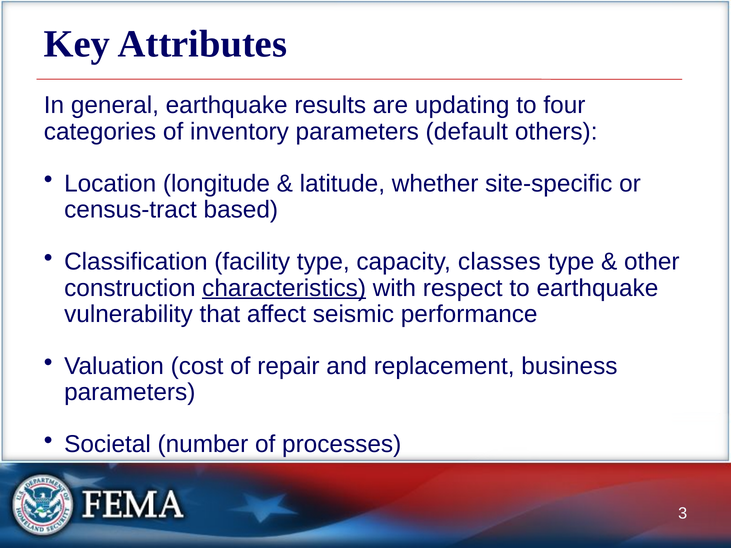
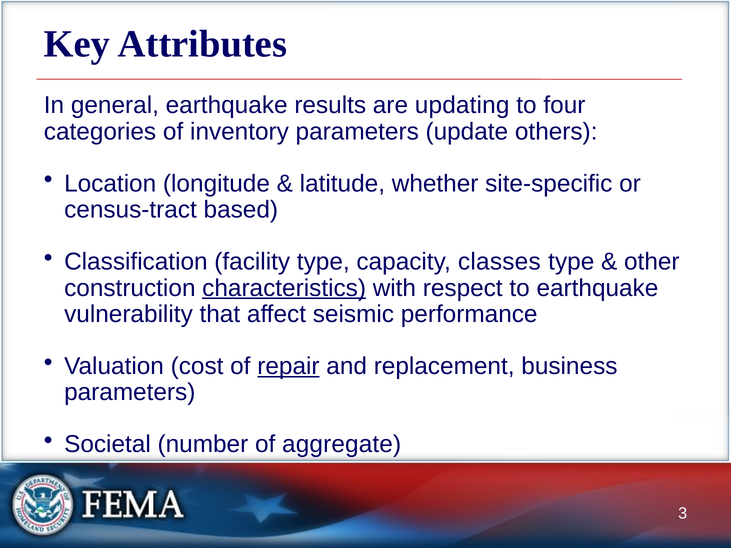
default: default -> update (467, 132)
repair underline: none -> present (288, 366)
processes: processes -> aggregate (342, 444)
